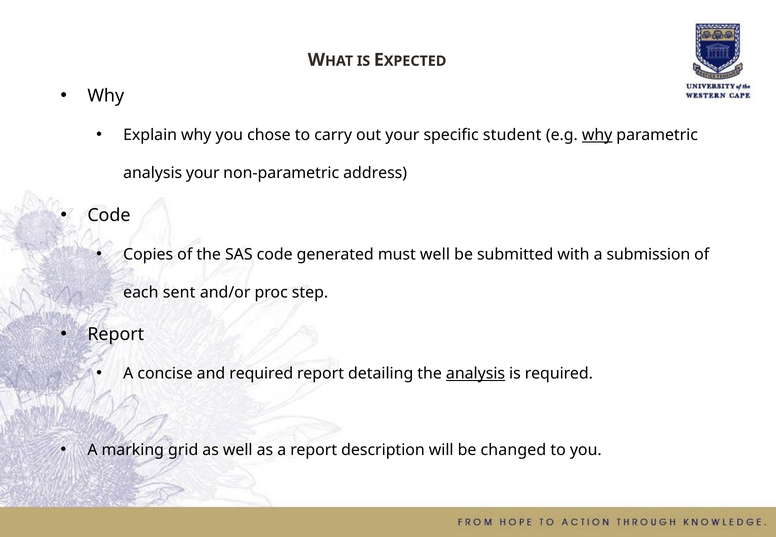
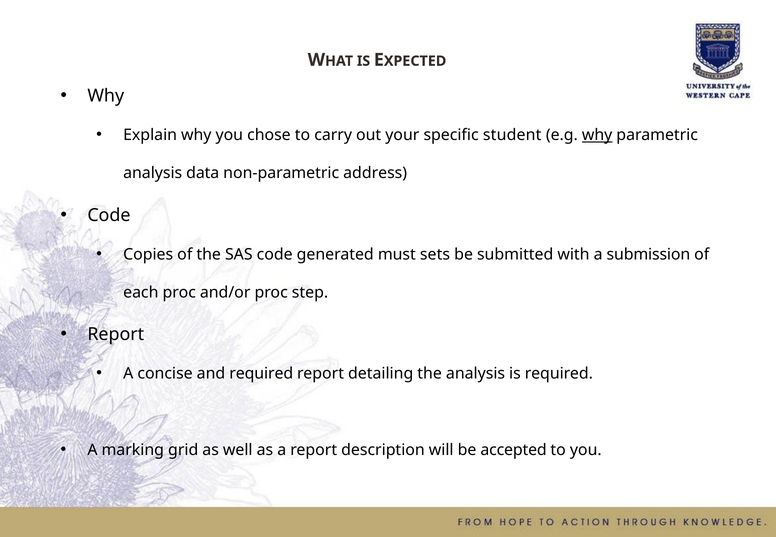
analysis your: your -> data (203, 173)
must well: well -> sets (435, 254)
each sent: sent -> proc (179, 293)
analysis underline: present -> none (476, 374)
changed: changed -> accepted (514, 450)
